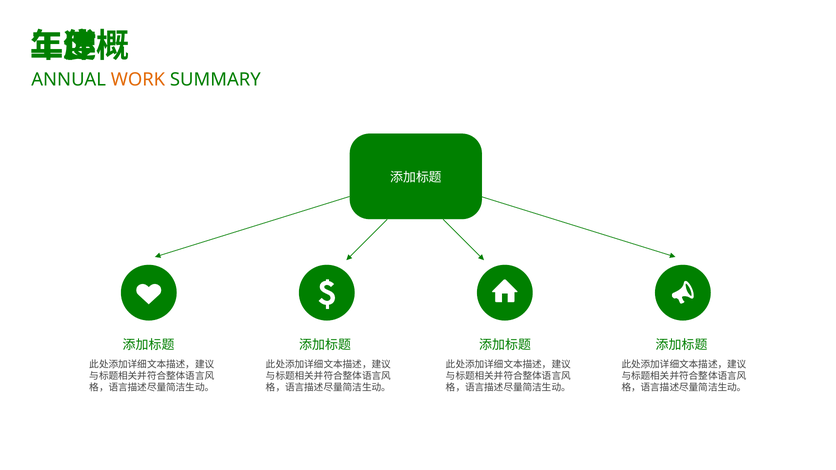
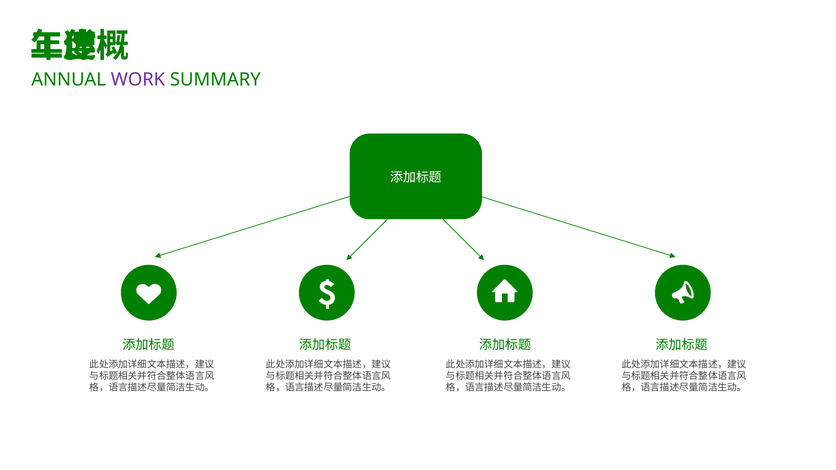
WORK colour: orange -> purple (138, 80)
